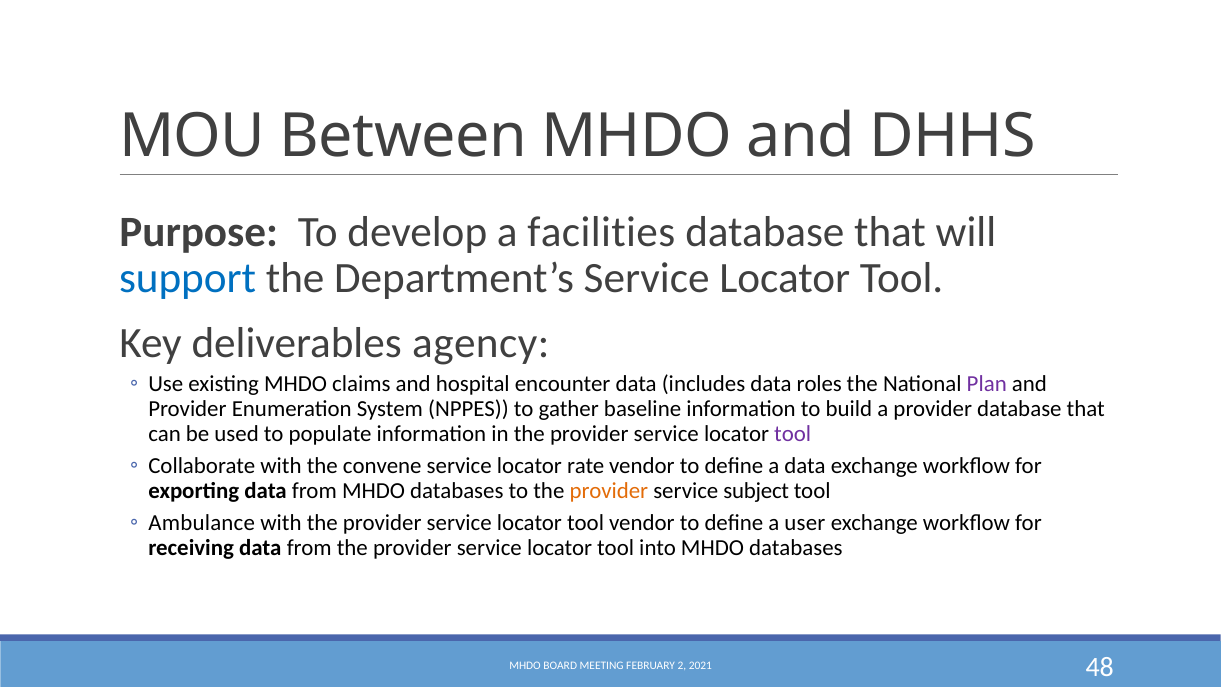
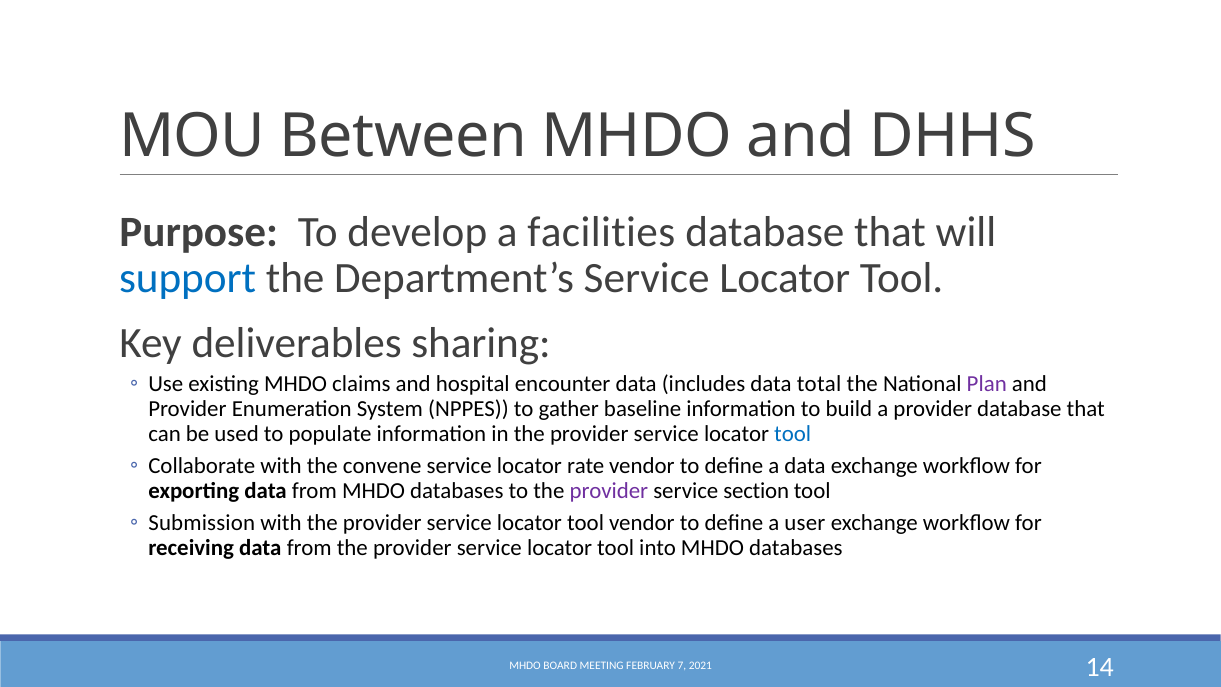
agency: agency -> sharing (481, 343)
roles: roles -> total (819, 384)
tool colour: purple -> blue (793, 433)
provider colour: orange -> purple (609, 491)
subject: subject -> section (756, 491)
Ambulance: Ambulance -> Submission (202, 523)
2: 2 -> 7 (682, 666)
48: 48 -> 14 (1100, 667)
